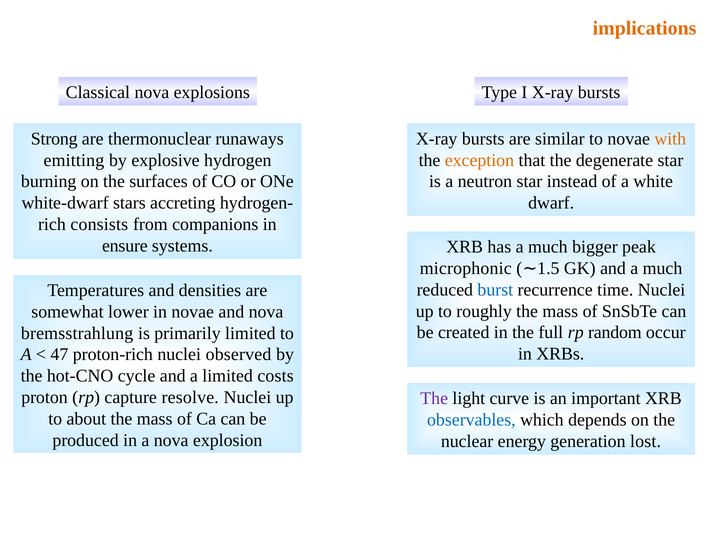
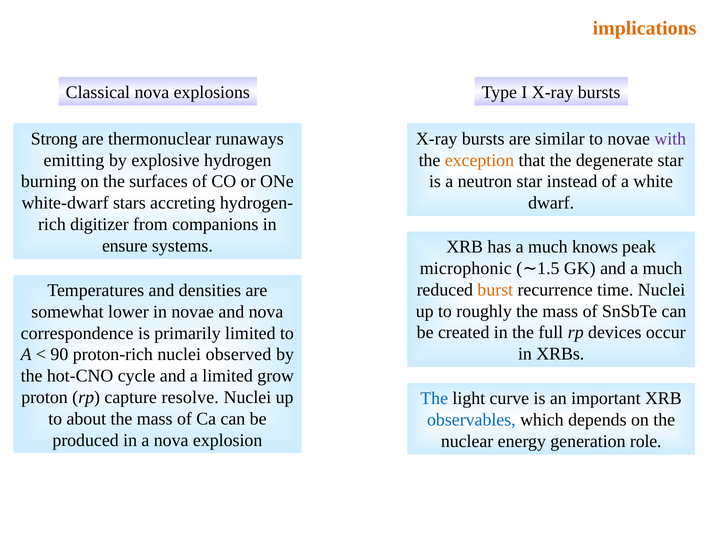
with colour: orange -> purple (670, 139)
consists: consists -> digitizer (99, 225)
bigger: bigger -> knows (595, 247)
burst colour: blue -> orange (495, 290)
random: random -> devices (615, 333)
bremsstrahlung: bremsstrahlung -> correspondence (77, 333)
47: 47 -> 90 (59, 355)
costs: costs -> grow (276, 376)
The colour: purple -> blue (434, 399)
lost: lost -> role (646, 442)
